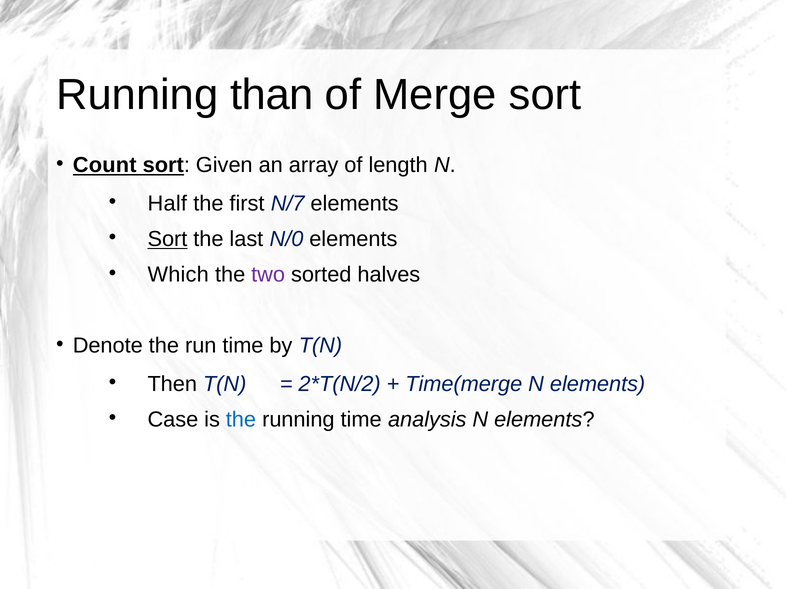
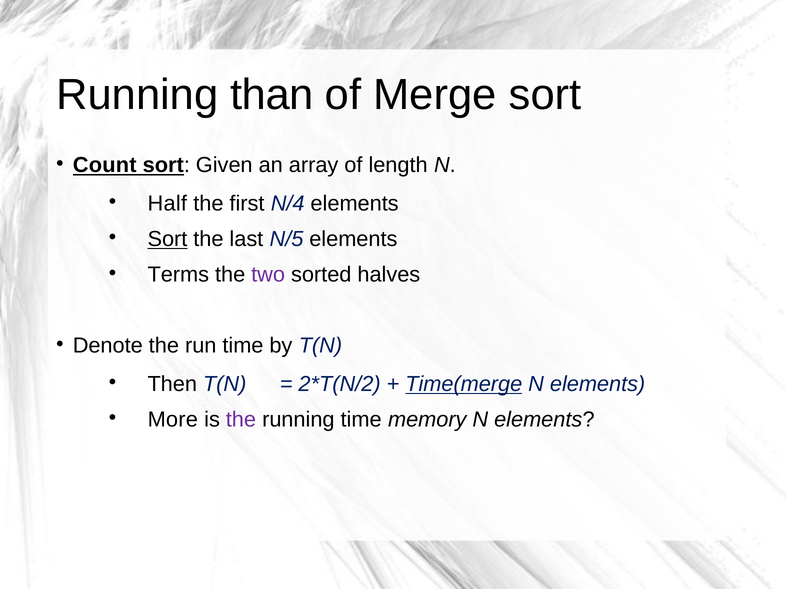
N/7: N/7 -> N/4 (288, 204)
N/0: N/0 -> N/5 (286, 239)
Which: Which -> Terms (178, 275)
Time(merge underline: none -> present (464, 384)
Case: Case -> More (173, 420)
the colour: blue -> purple (241, 420)
analysis: analysis -> memory (427, 420)
